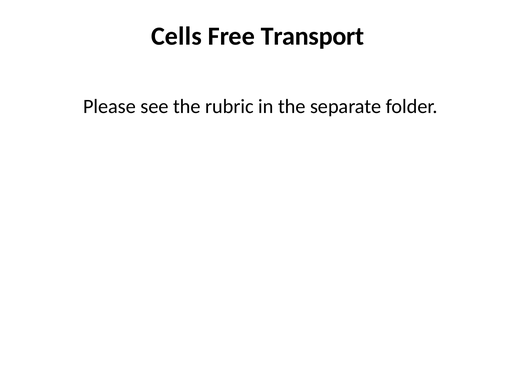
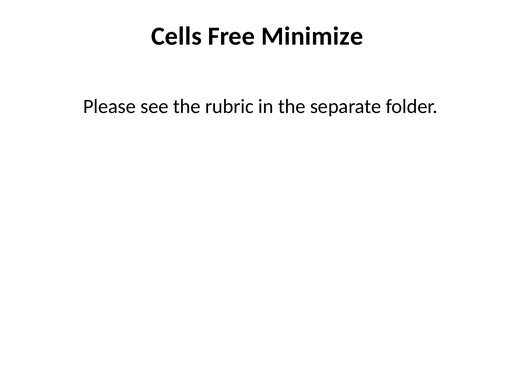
Transport: Transport -> Minimize (312, 36)
